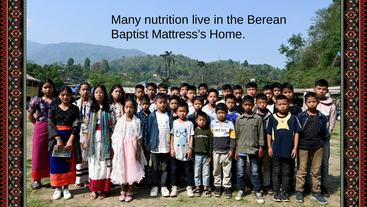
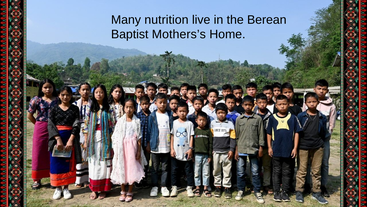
Mattress’s: Mattress’s -> Mothers’s (179, 34)
